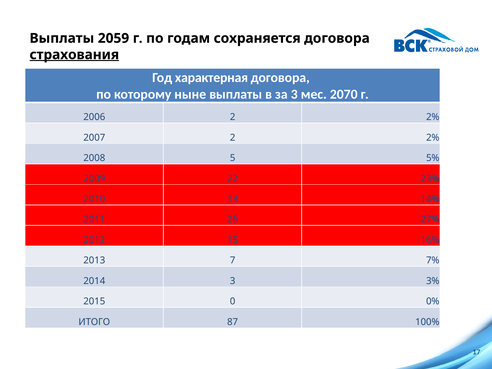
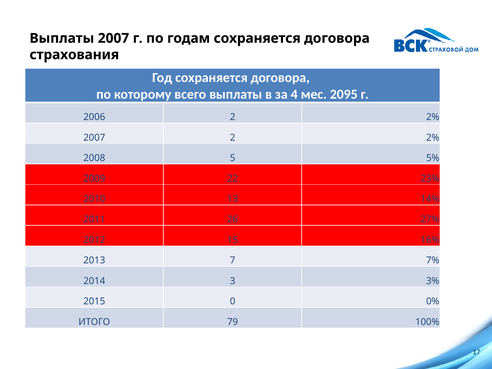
Выплаты 2059: 2059 -> 2007 (113, 38)
страхования underline: present -> none (74, 55)
Год характерная: характерная -> сохраняется (211, 78)
ныне: ныне -> всего (190, 94)
за 3: 3 -> 4 (294, 94)
2070: 2070 -> 2095 (344, 94)
87: 87 -> 79 (233, 322)
